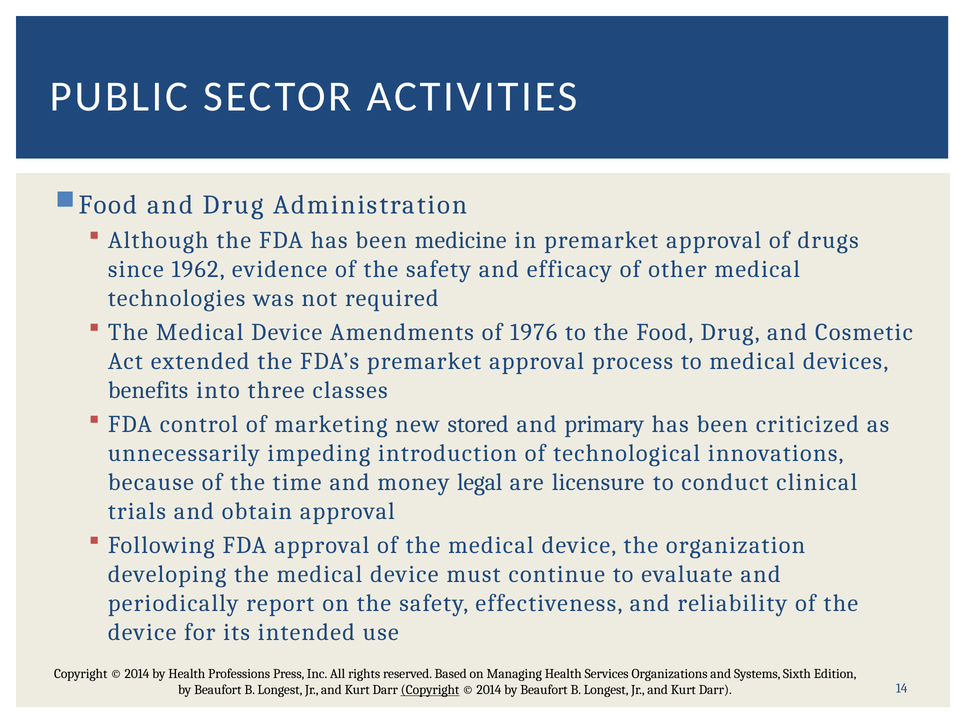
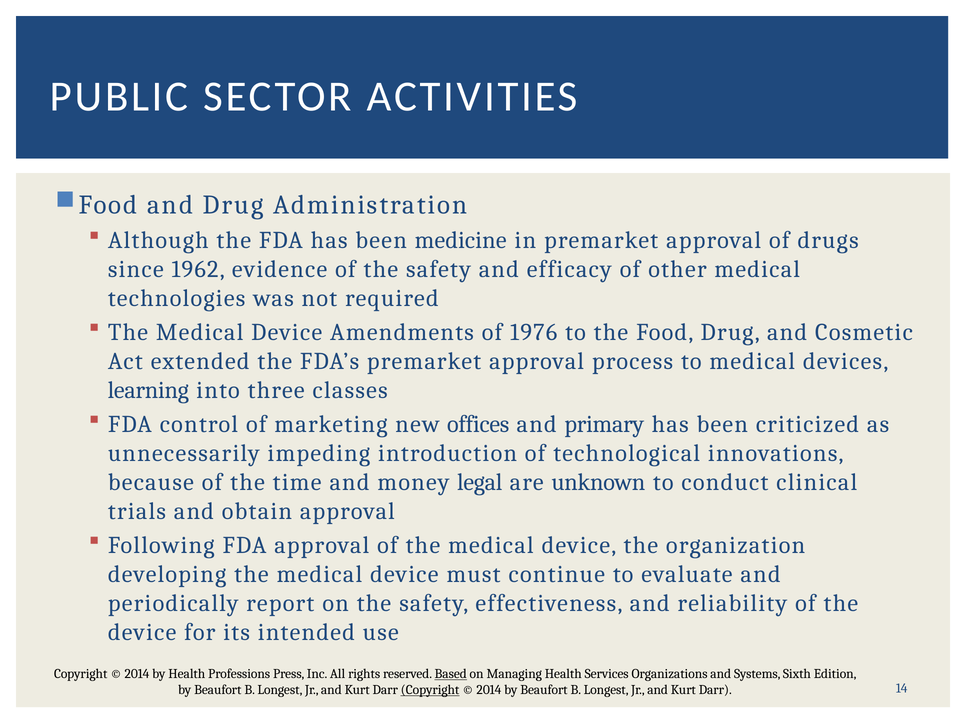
benefits: benefits -> learning (148, 390)
stored: stored -> offices (478, 424)
licensure: licensure -> unknown (598, 482)
Based underline: none -> present (451, 673)
